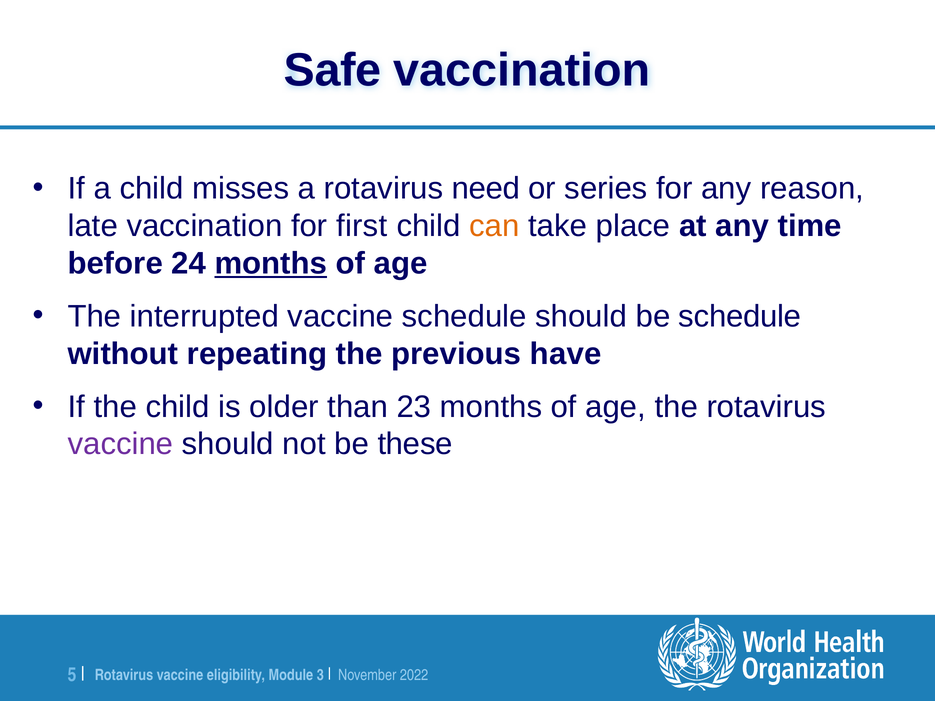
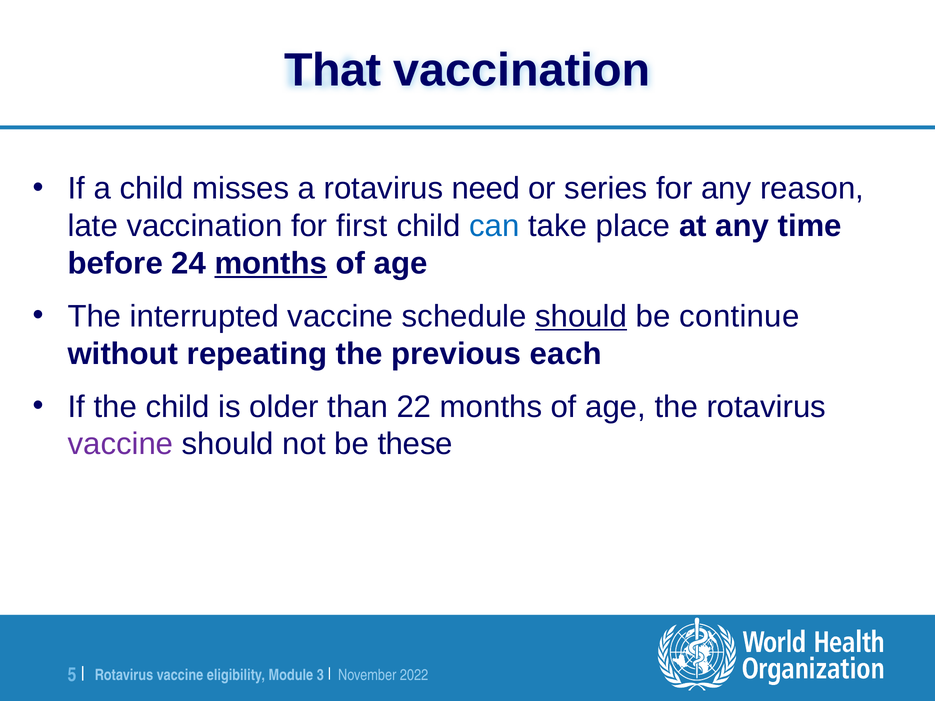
Safe: Safe -> That (333, 70)
can colour: orange -> blue (494, 226)
should underline: none -> present (581, 317)
be schedule: schedule -> continue (739, 317)
have: have -> each (566, 354)
23: 23 -> 22 (414, 407)
